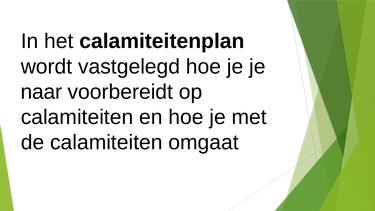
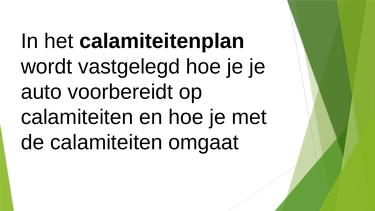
naar: naar -> auto (41, 92)
